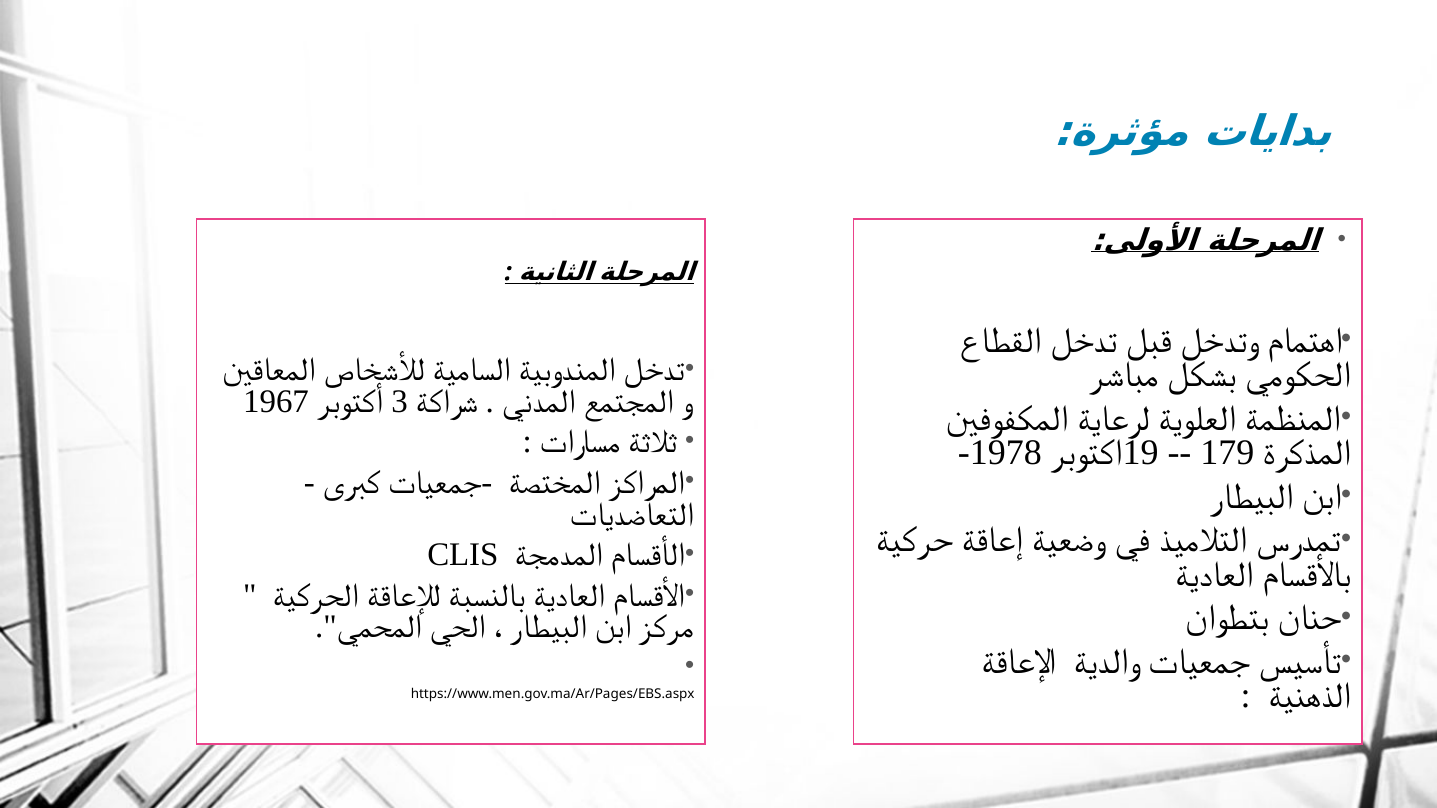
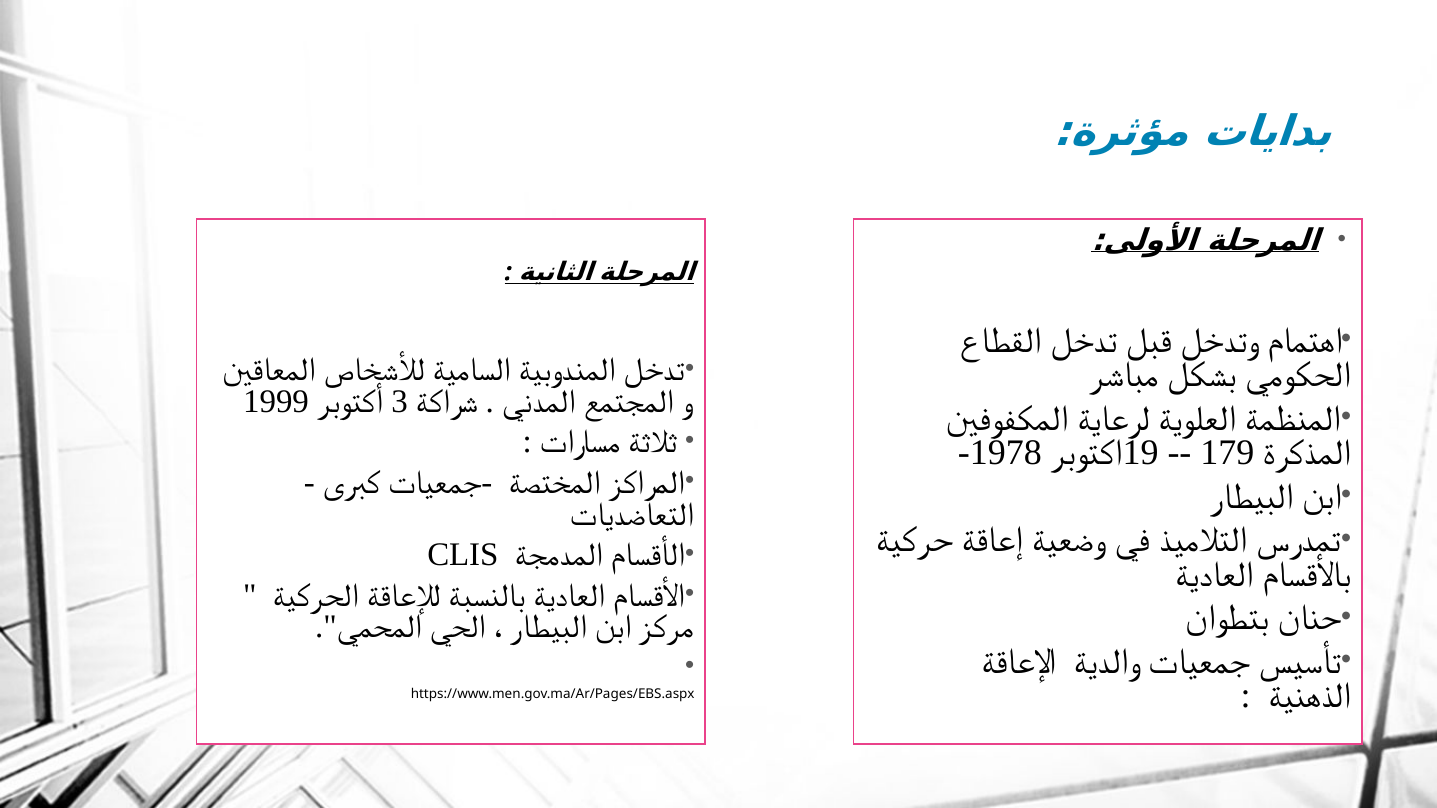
1967: 1967 -> 1999 (276, 402)
